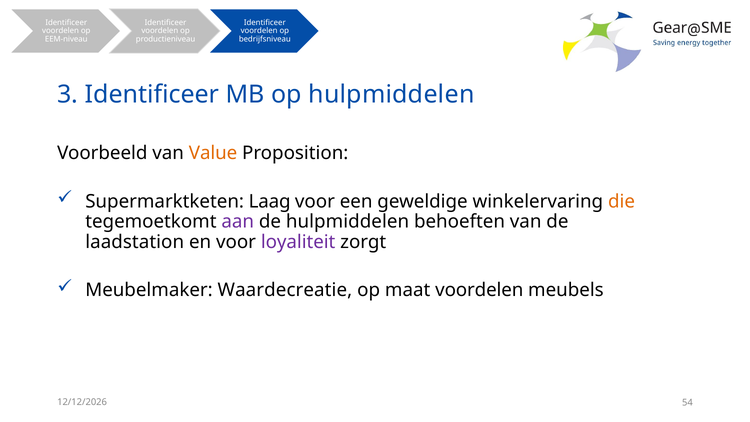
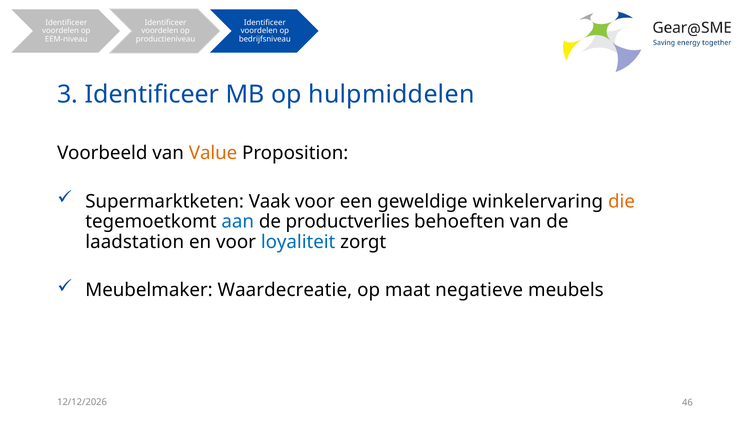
Laag: Laag -> Vaak (270, 201)
aan colour: purple -> blue (238, 222)
de hulpmiddelen: hulpmiddelen -> productverlies (348, 222)
loyaliteit colour: purple -> blue (298, 242)
maat voordelen: voordelen -> negatieve (479, 290)
54: 54 -> 46 (687, 403)
